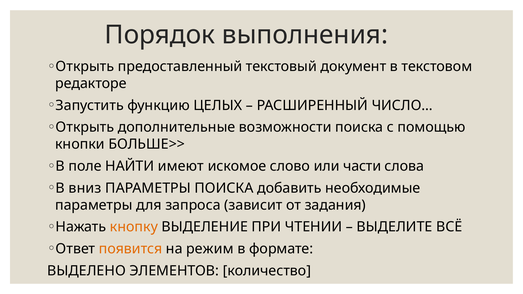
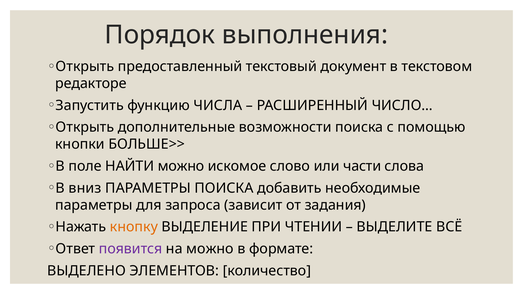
ЦЕЛЫХ: ЦЕЛЫХ -> ЧИСЛА (218, 105)
НАЙТИ имеют: имеют -> можно (181, 166)
появится colour: orange -> purple (131, 249)
на режим: режим -> можно (210, 249)
